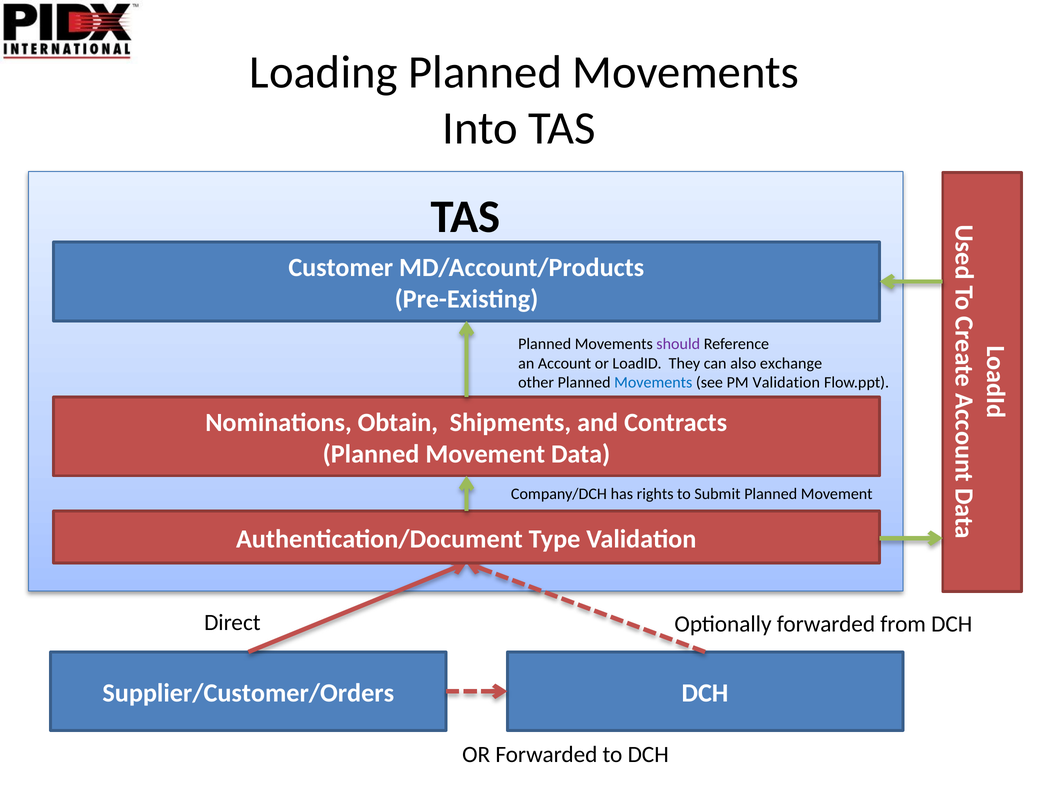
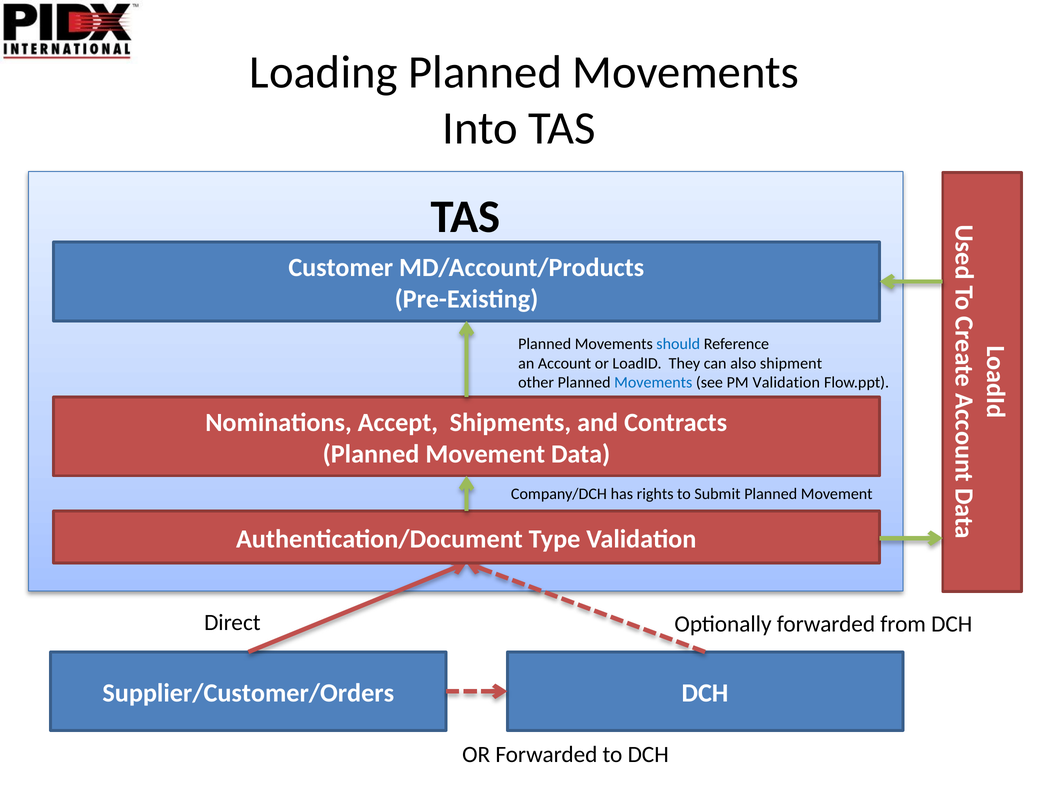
should colour: purple -> blue (678, 344)
exchange: exchange -> shipment (791, 363)
Obtain: Obtain -> Accept (398, 422)
